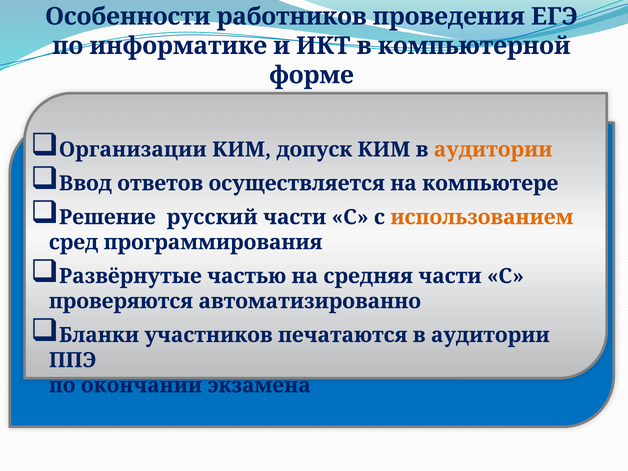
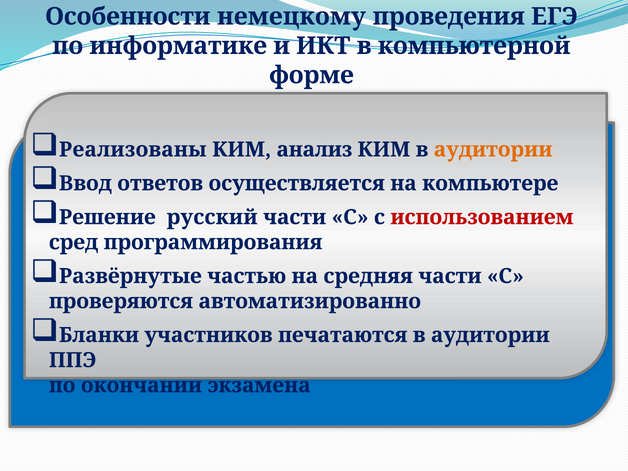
работников: работников -> немецкому (291, 17)
Организации: Организации -> Реализованы (133, 150)
допуск: допуск -> анализ (314, 150)
использованием colour: orange -> red (482, 217)
